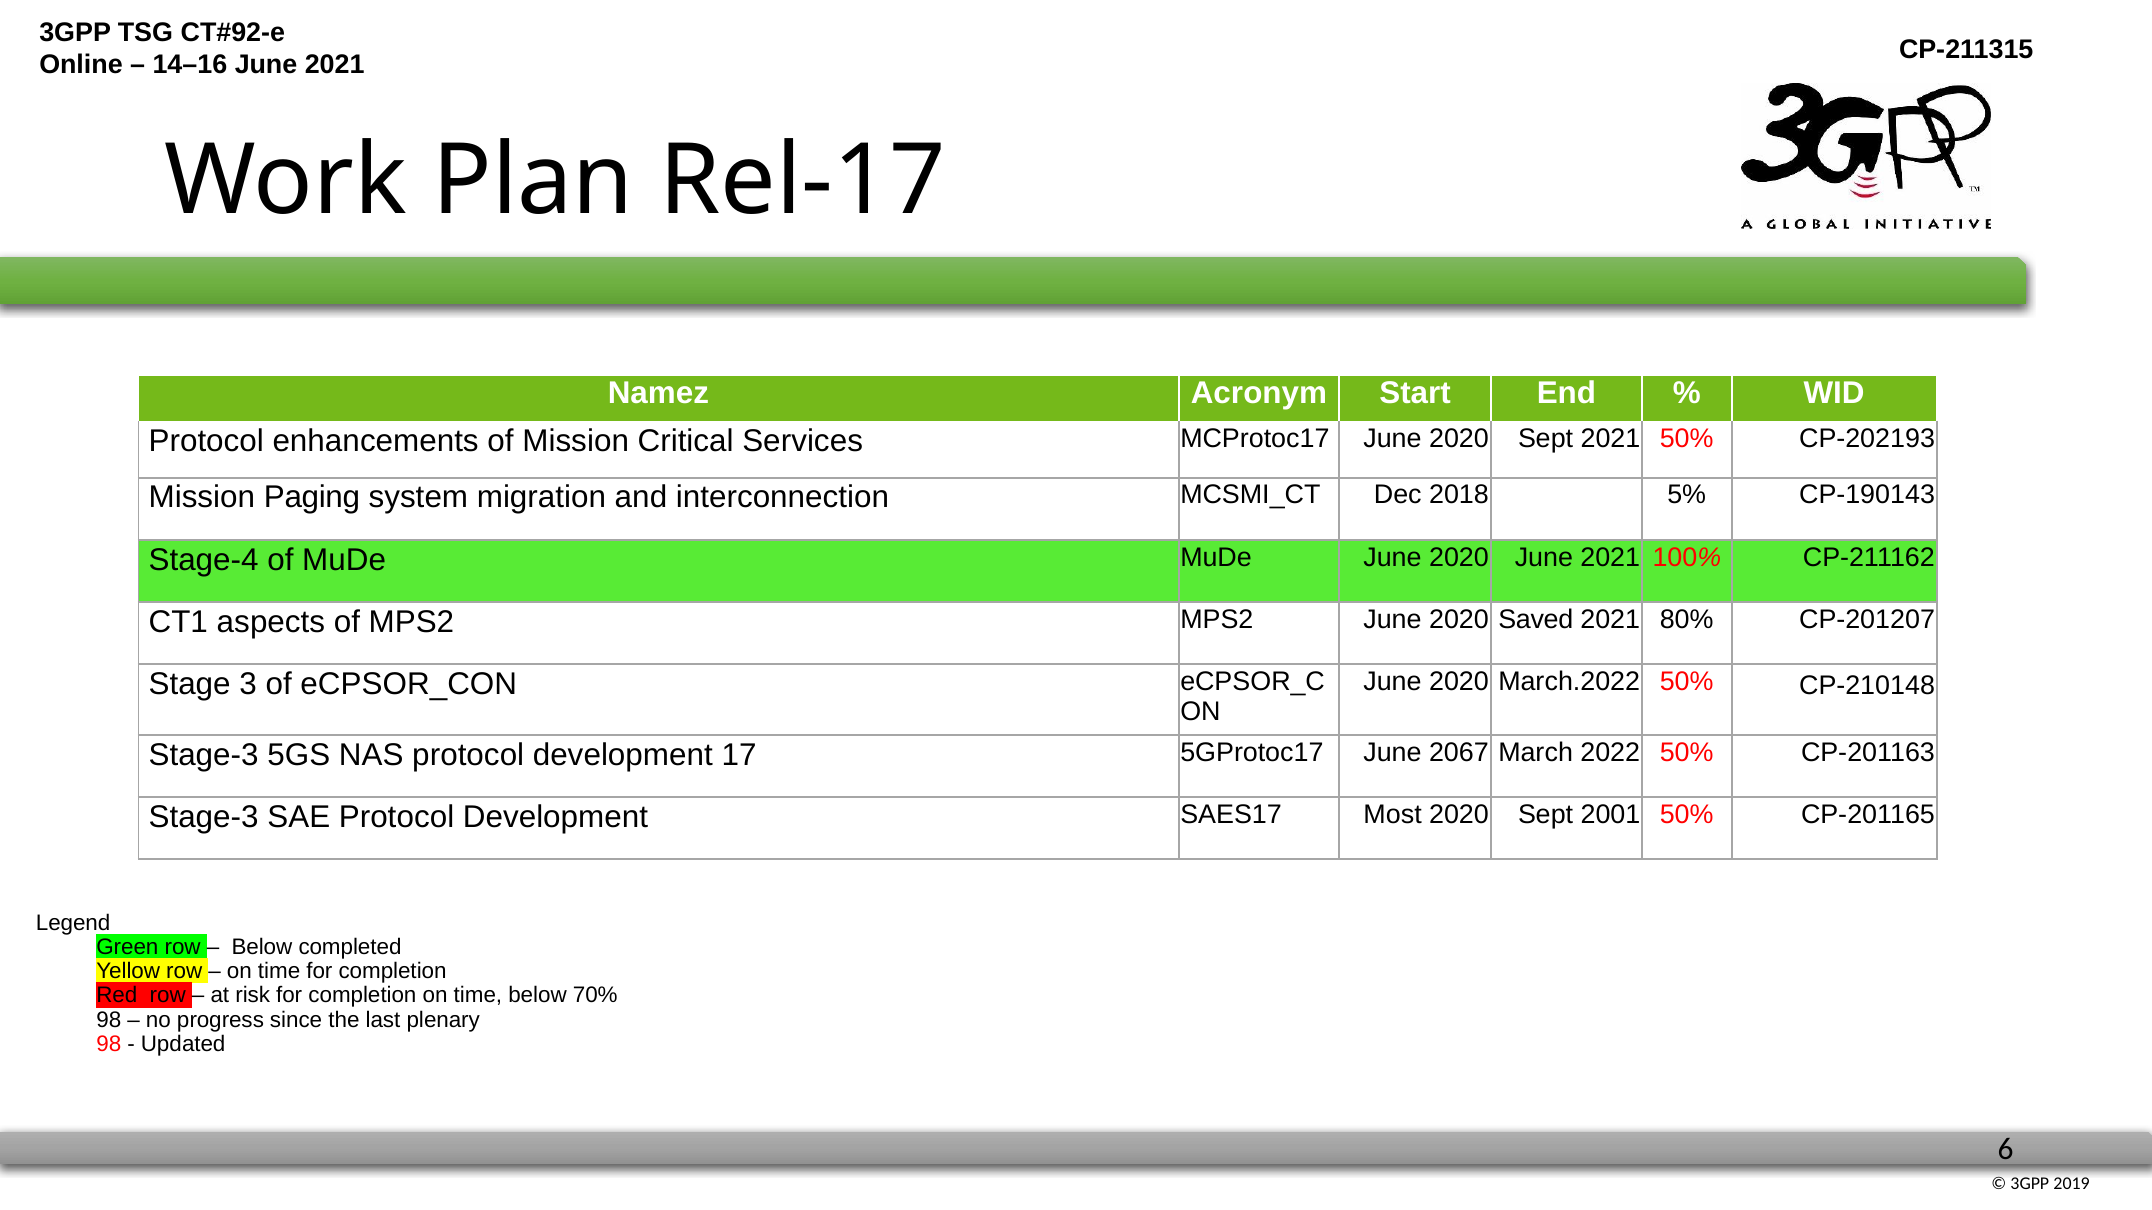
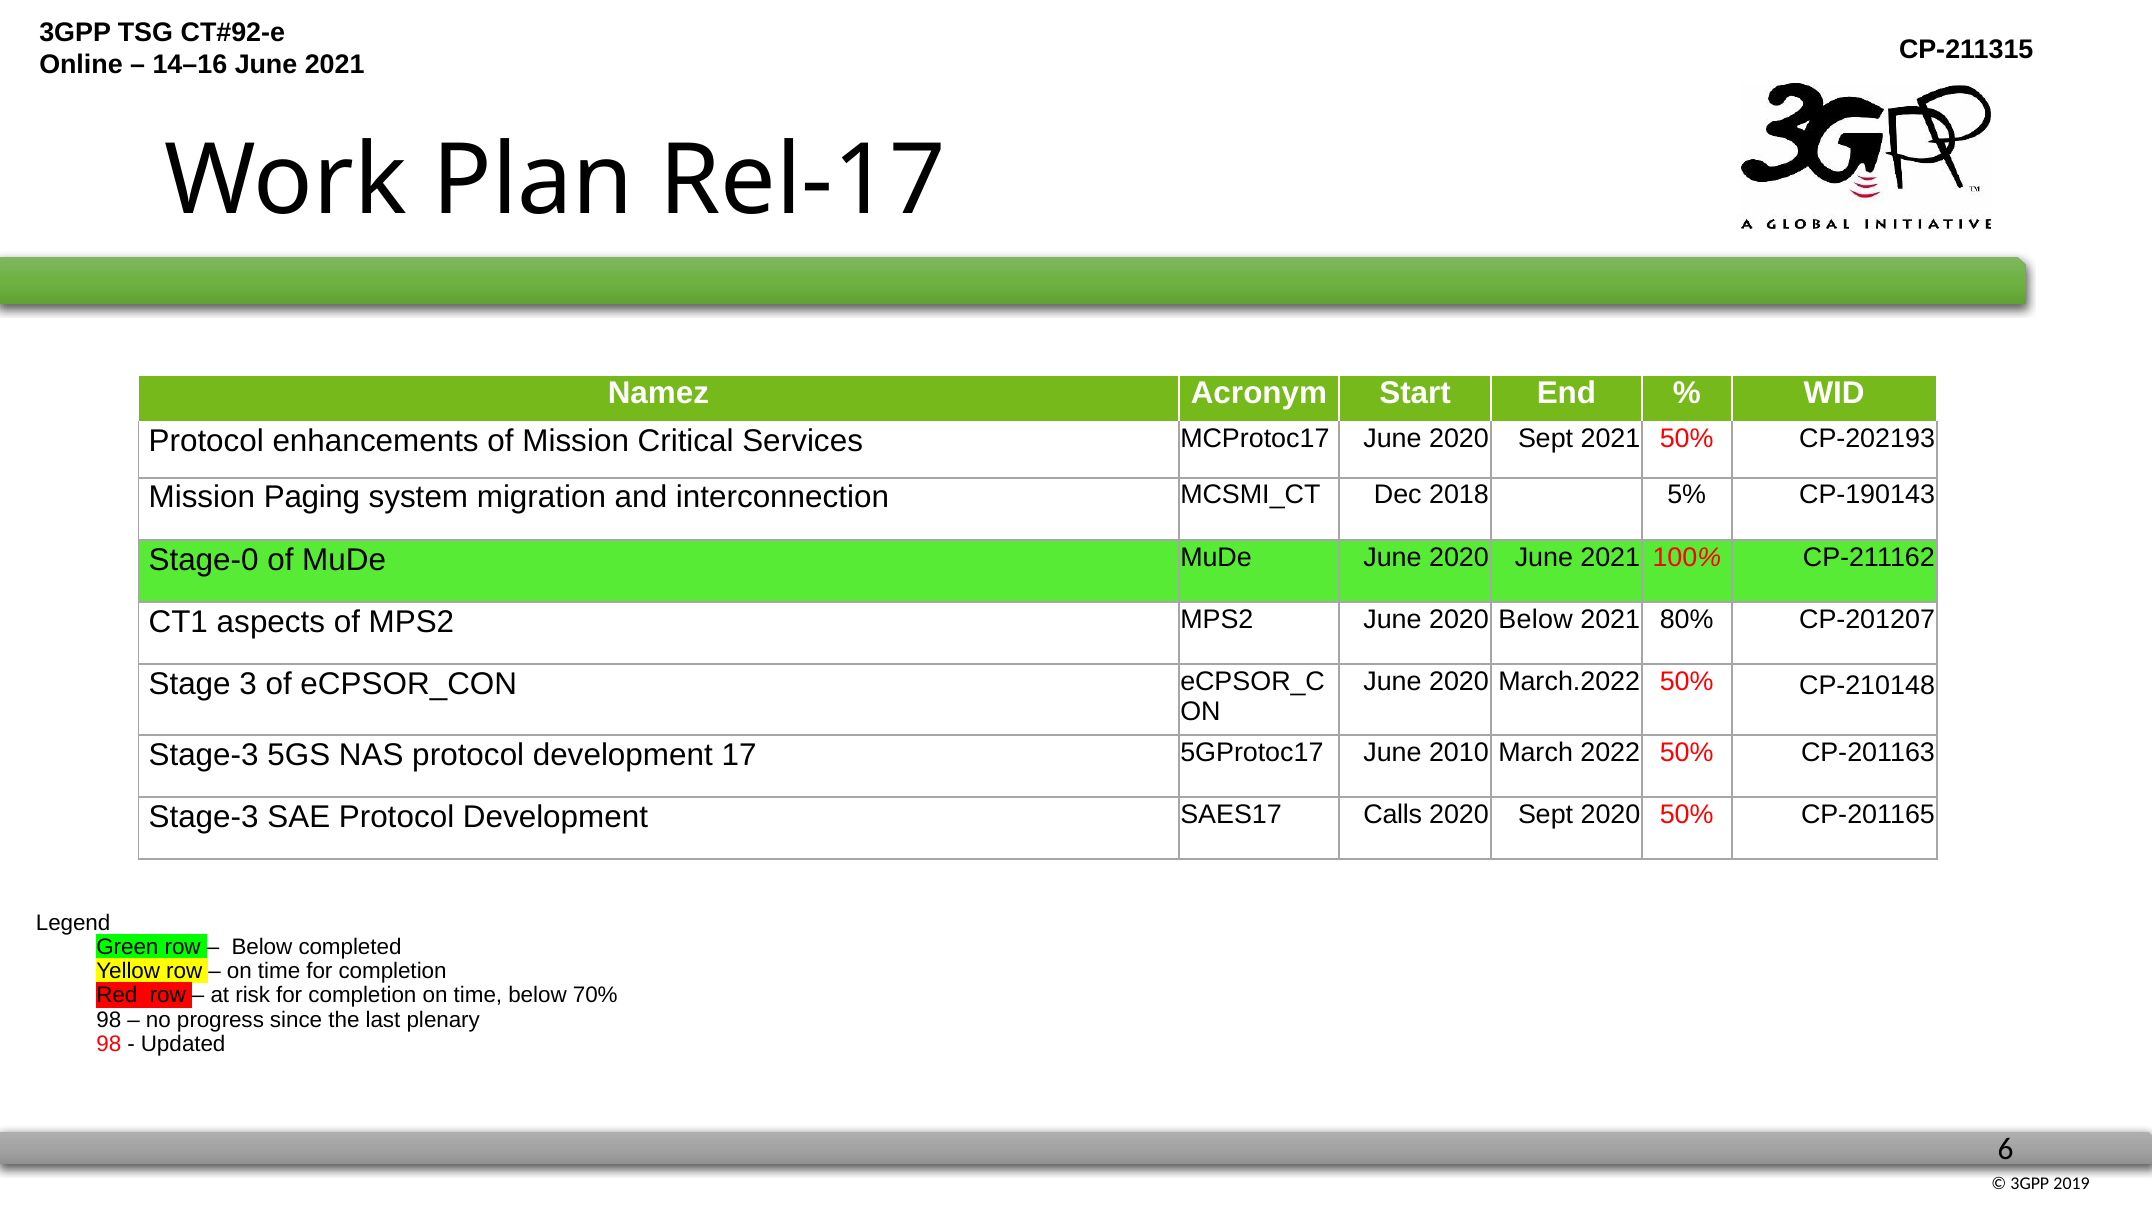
Stage-4: Stage-4 -> Stage-0 (204, 560)
2020 Saved: Saved -> Below (1536, 620)
2067: 2067 -> 2010 (1459, 752)
Most: Most -> Calls (1393, 815)
Sept 2001: 2001 -> 2020 (1610, 815)
